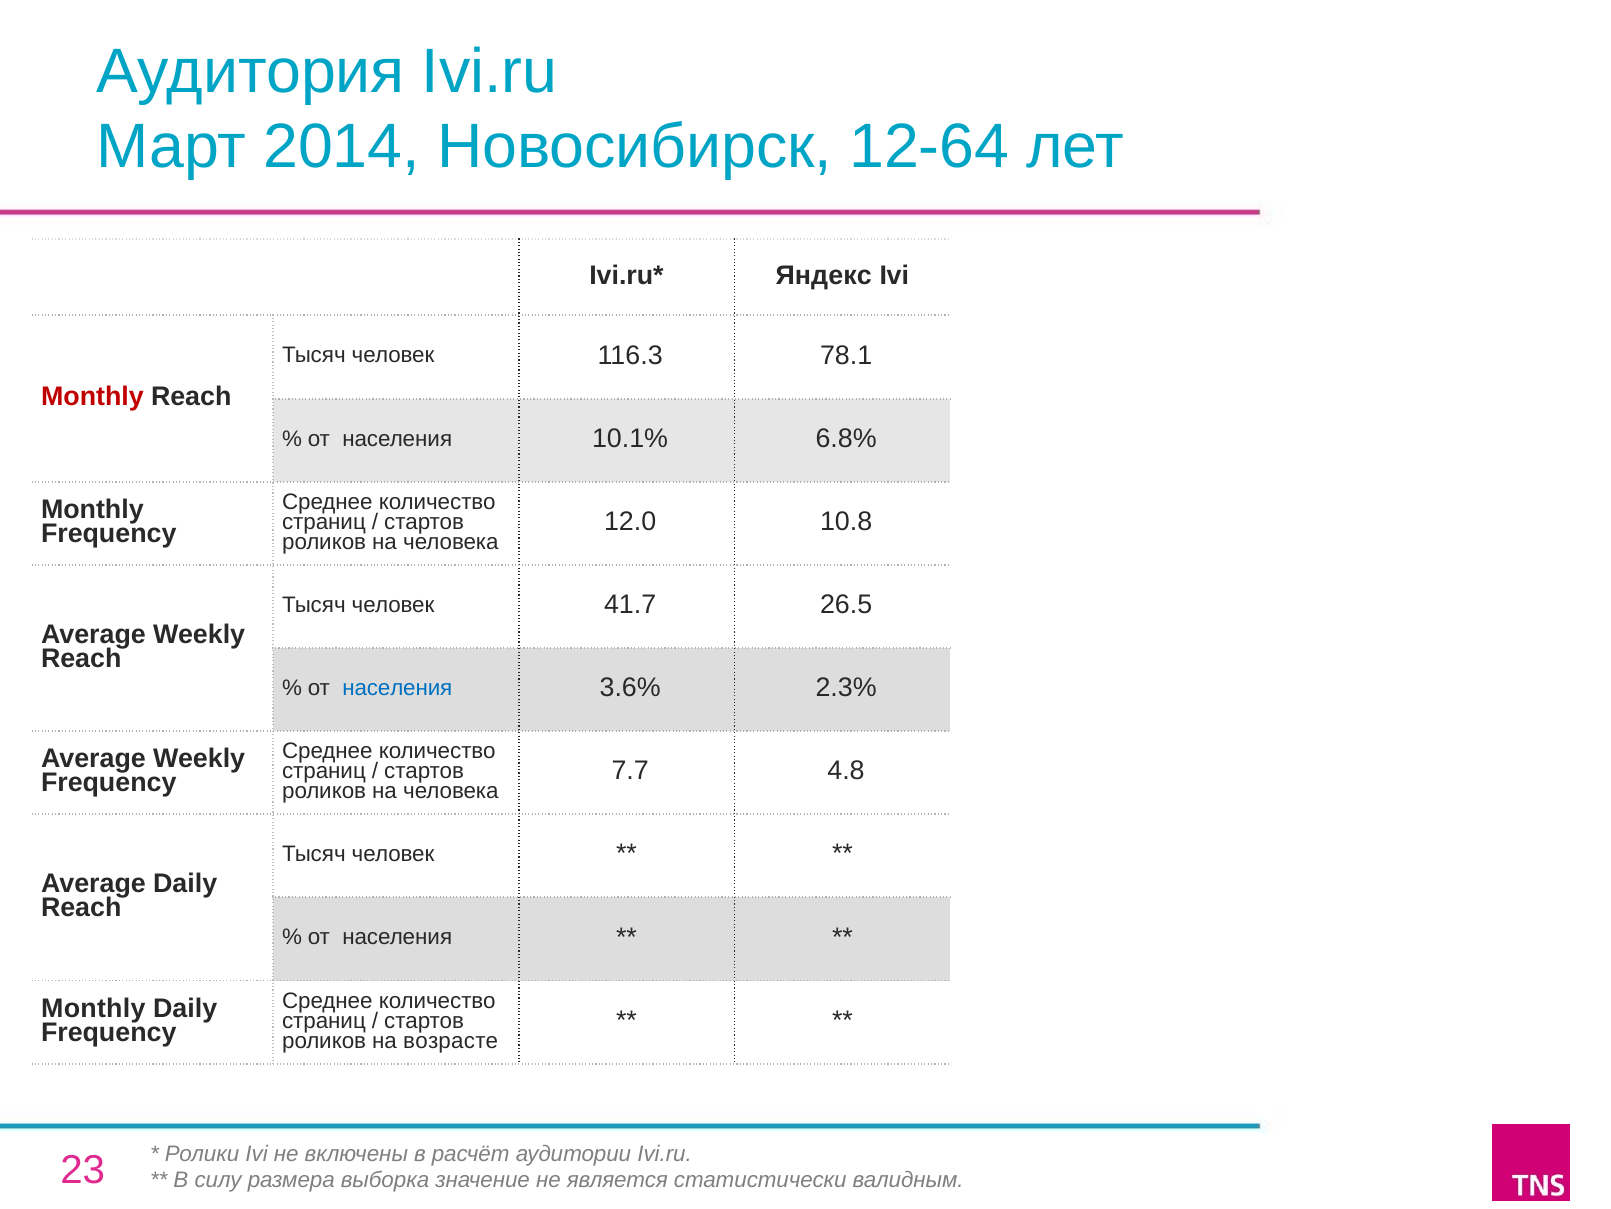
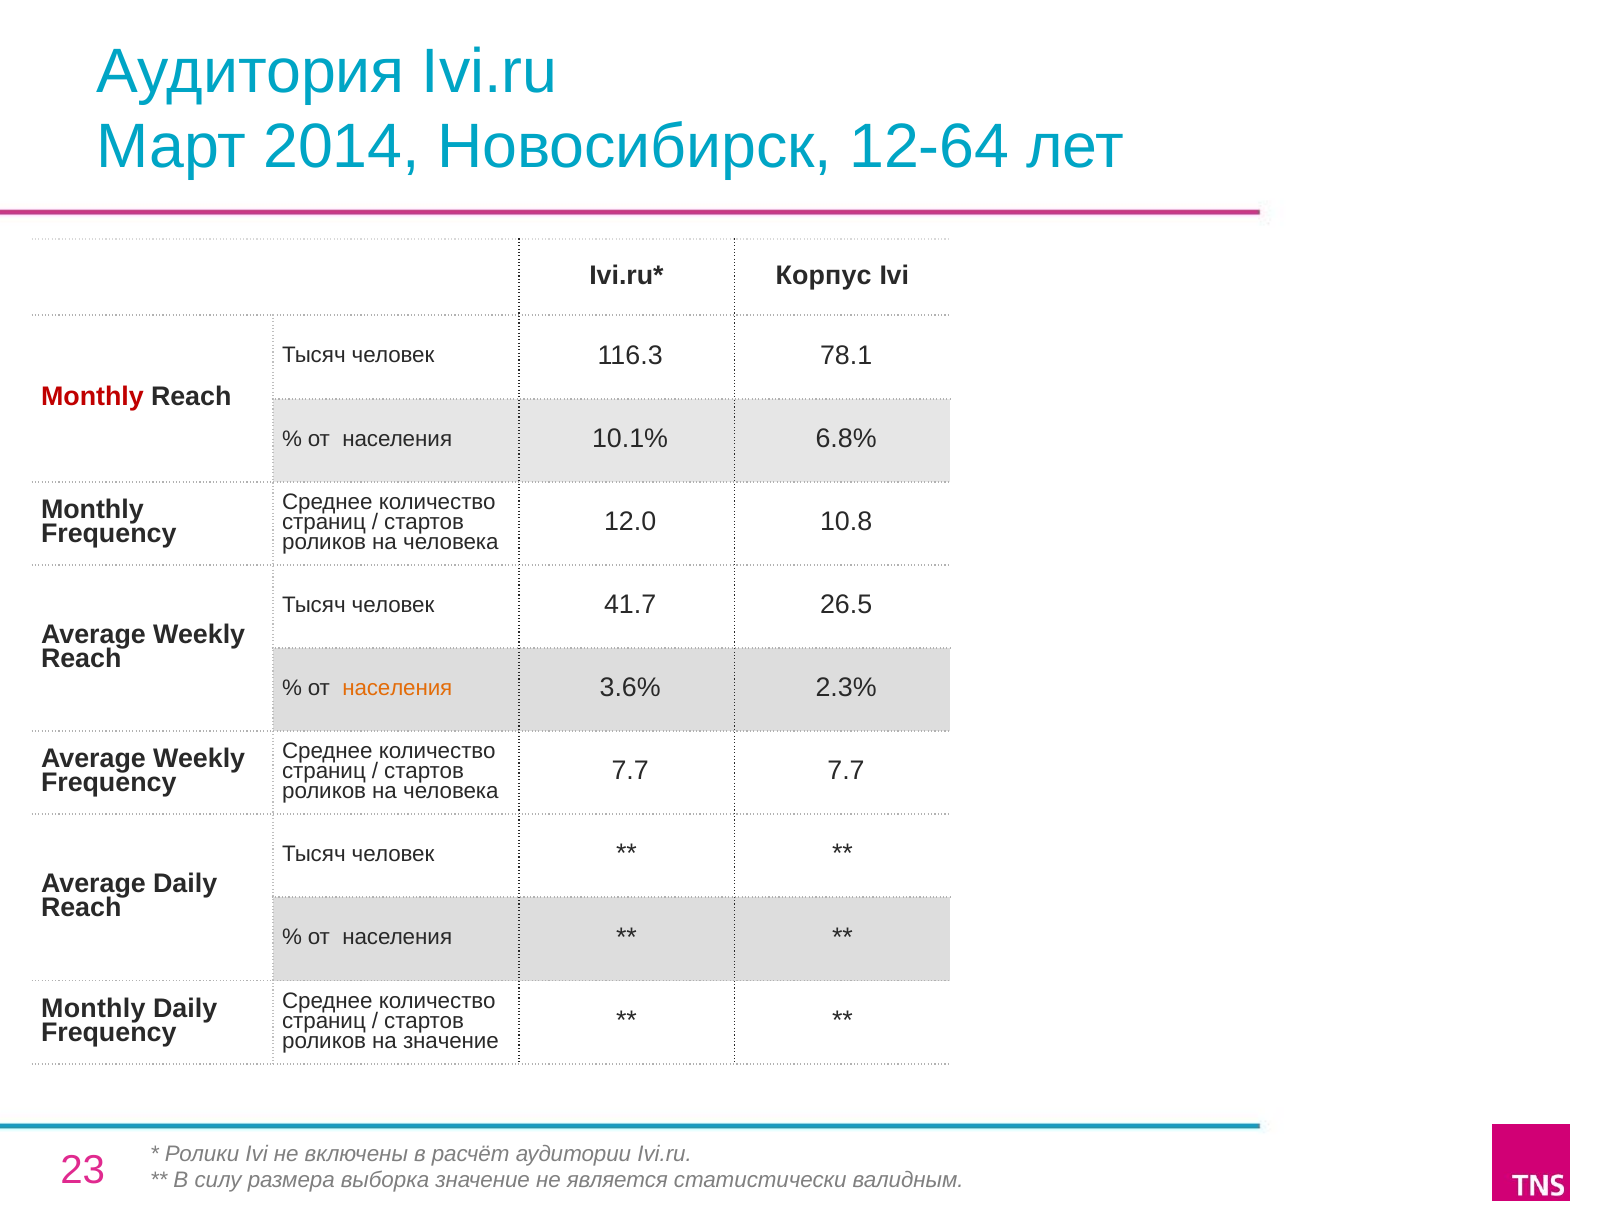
Яндекс: Яндекс -> Корпус (824, 275)
населения colour: blue -> orange (397, 688)
7.7 4.8: 4.8 -> 7.7 (846, 771)
на возрасте: возрасте -> значение (451, 1040)
